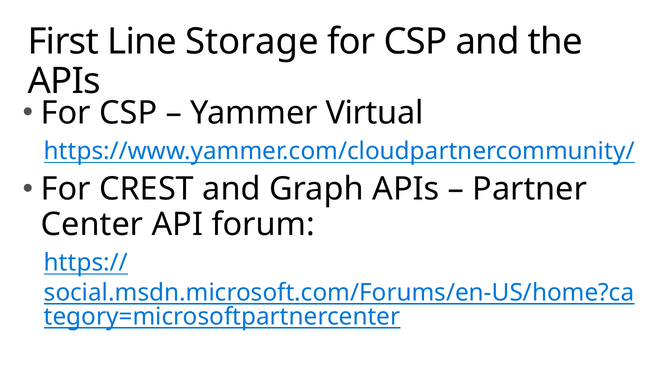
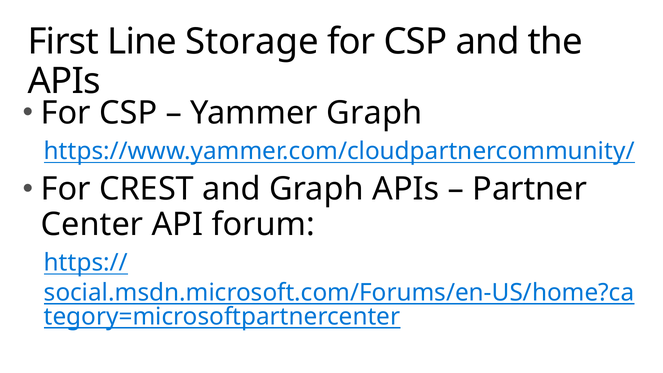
Yammer Virtual: Virtual -> Graph (374, 113)
